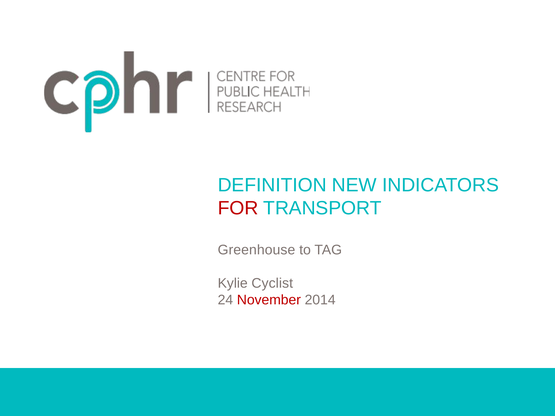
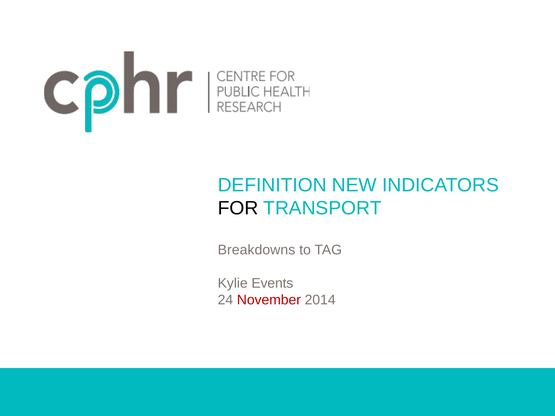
FOR colour: red -> black (238, 208)
Greenhouse: Greenhouse -> Breakdowns (256, 250)
Cyclist: Cyclist -> Events (272, 283)
